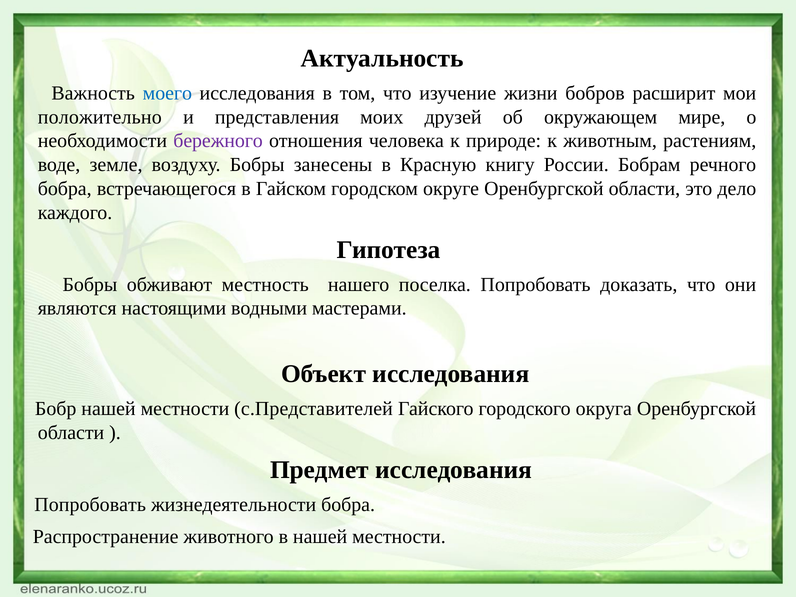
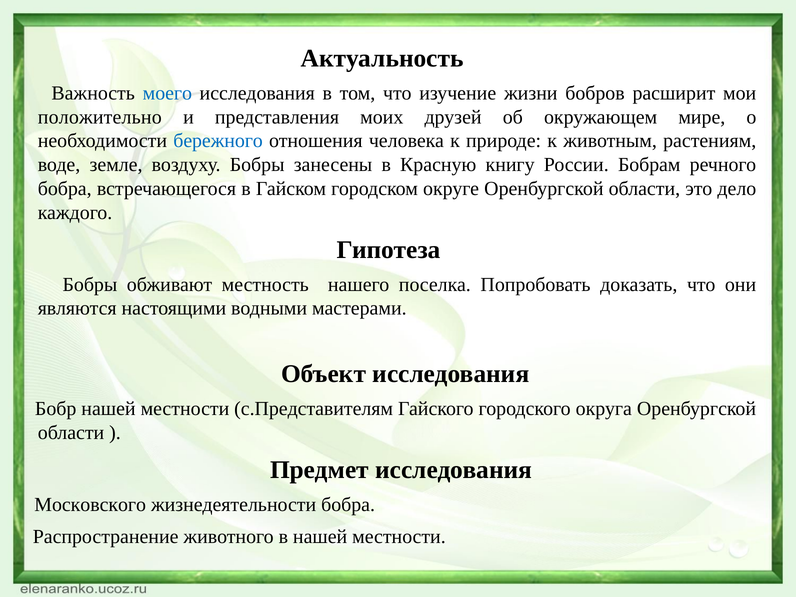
бережного colour: purple -> blue (218, 141)
с.Представителей: с.Представителей -> с.Представителям (314, 409)
Попробовать: Попробовать -> Московского (90, 505)
